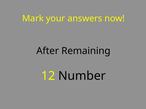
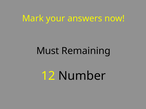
After: After -> Must (48, 51)
